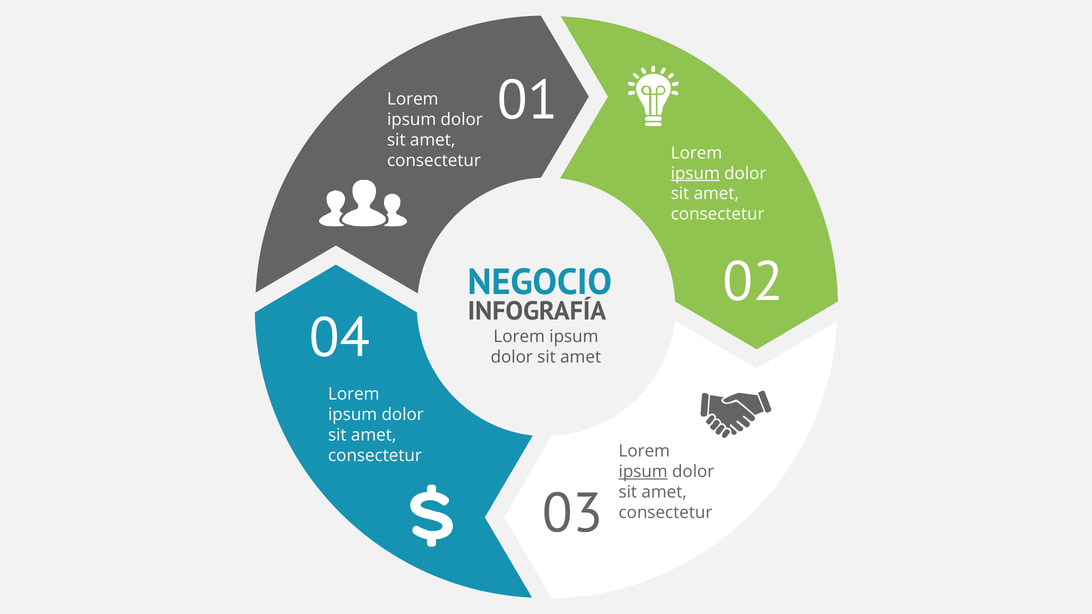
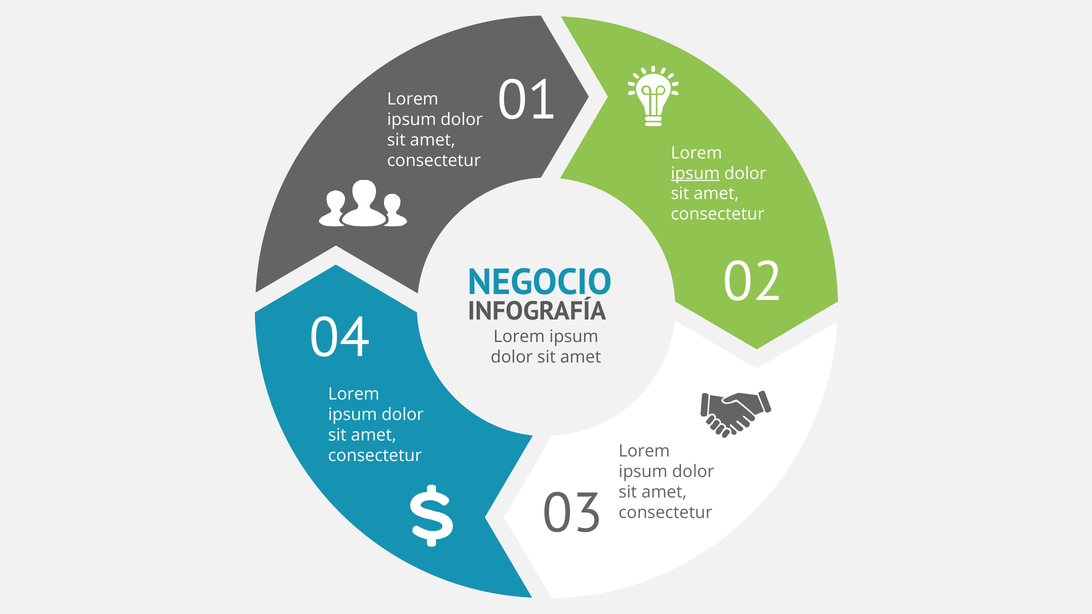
ipsum underline: present -> none (643, 472)
